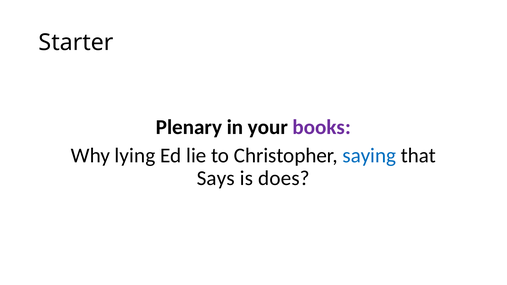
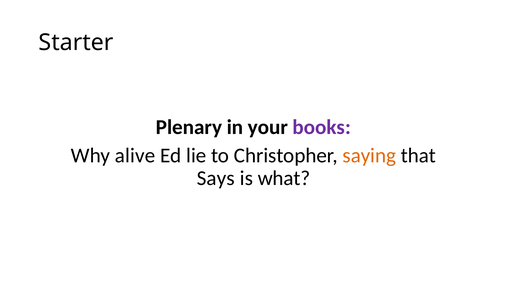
lying: lying -> alive (135, 155)
saying colour: blue -> orange (369, 155)
does: does -> what (284, 178)
